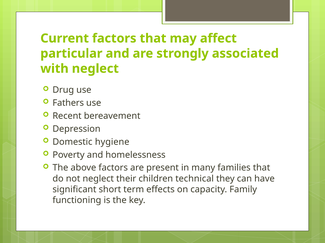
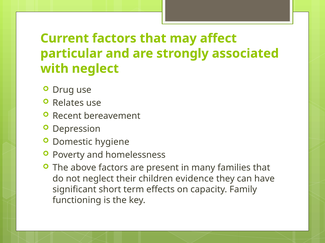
Fathers: Fathers -> Relates (68, 103)
technical: technical -> evidence (195, 179)
